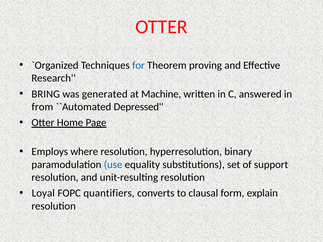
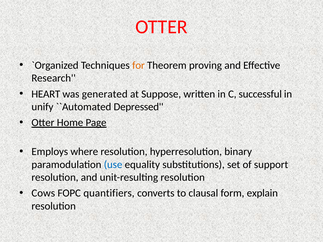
for colour: blue -> orange (138, 65)
BRING: BRING -> HEART (46, 94)
Machine: Machine -> Suppose (161, 94)
answered: answered -> successful (260, 94)
from: from -> unify (42, 107)
Loyal: Loyal -> Cows (43, 193)
